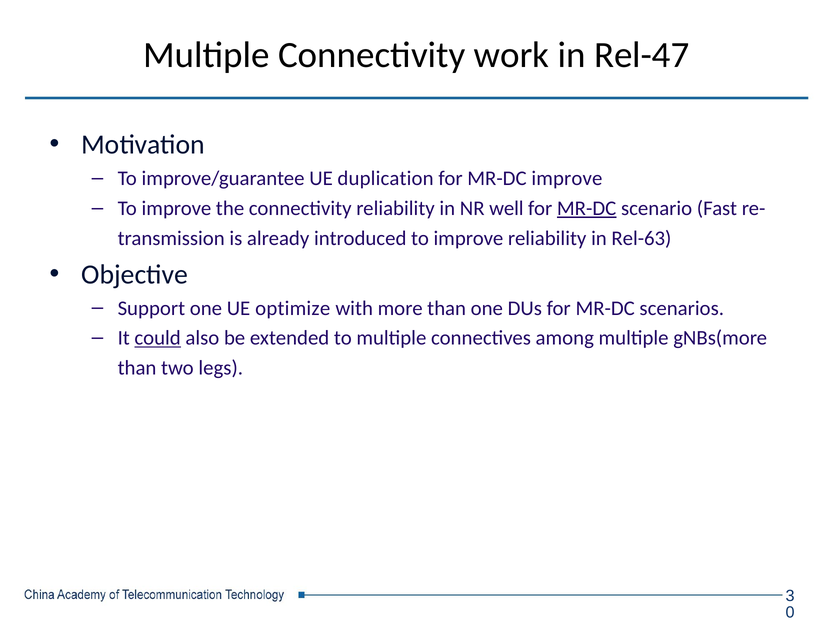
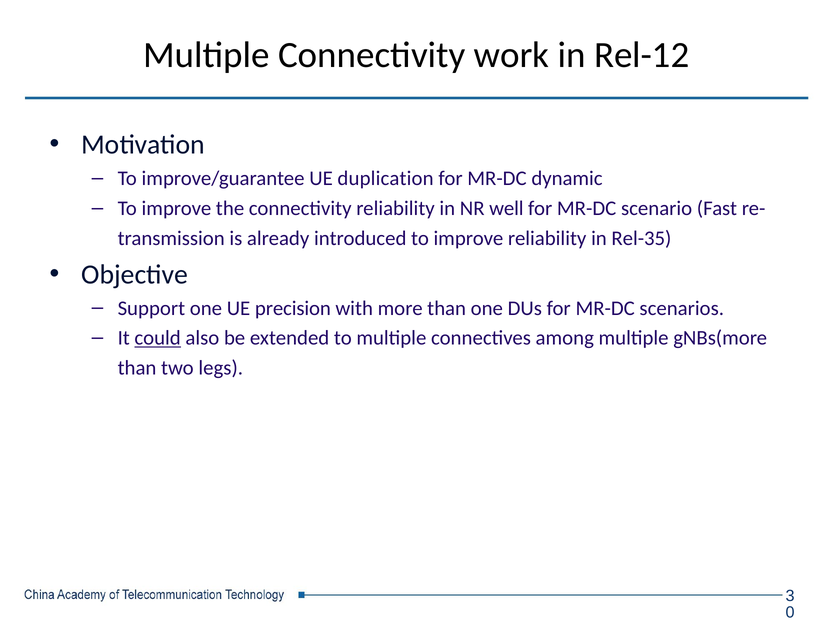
Rel-47: Rel-47 -> Rel-12 (642, 55)
MR-DC improve: improve -> dynamic (567, 179)
MR-DC underline: present -> none (587, 209)
Rel-63: Rel-63 -> Rel-35 (641, 239)
optimize: optimize -> precision (293, 309)
